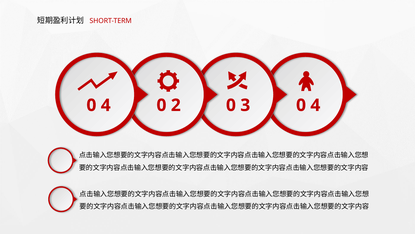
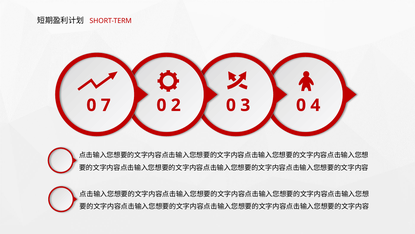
4: 4 -> 7 (106, 105)
